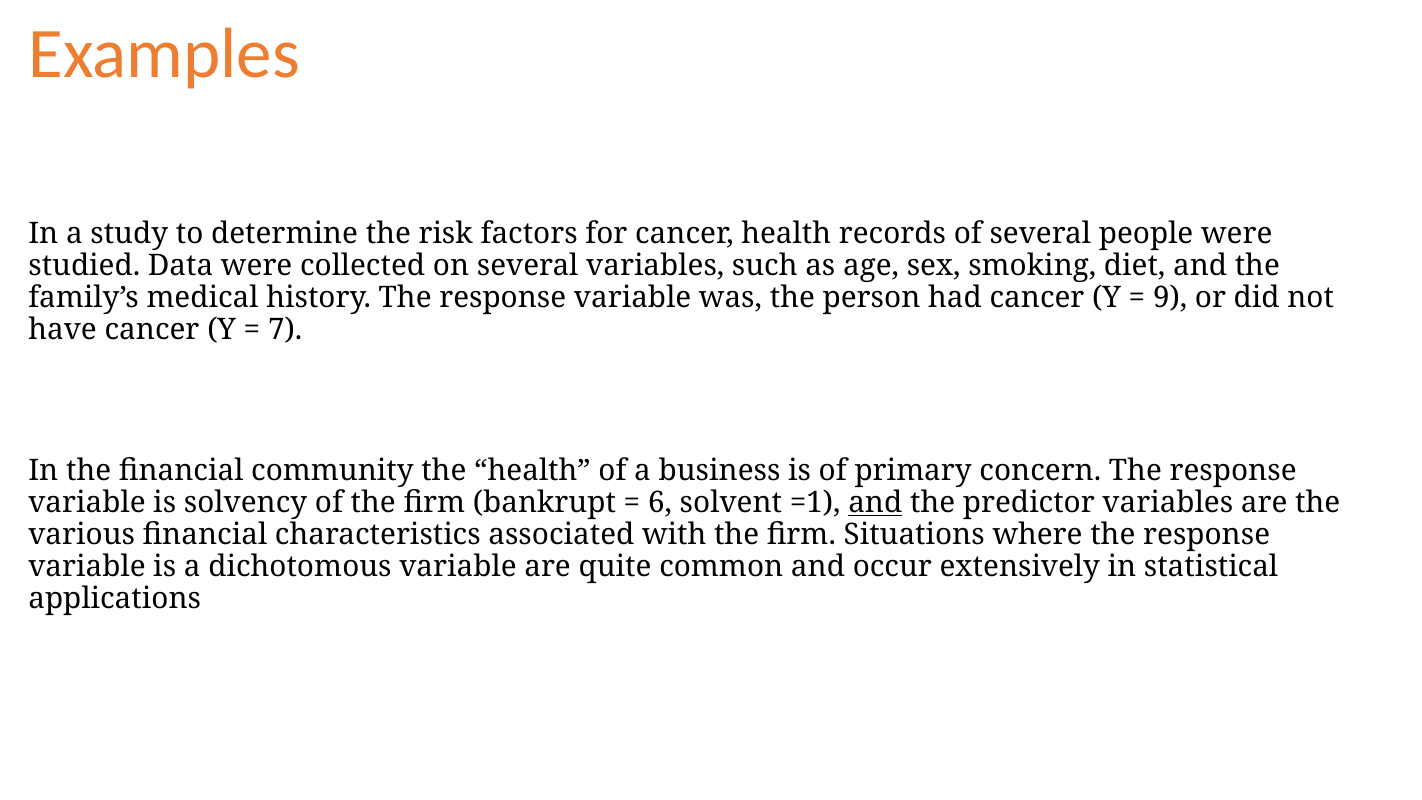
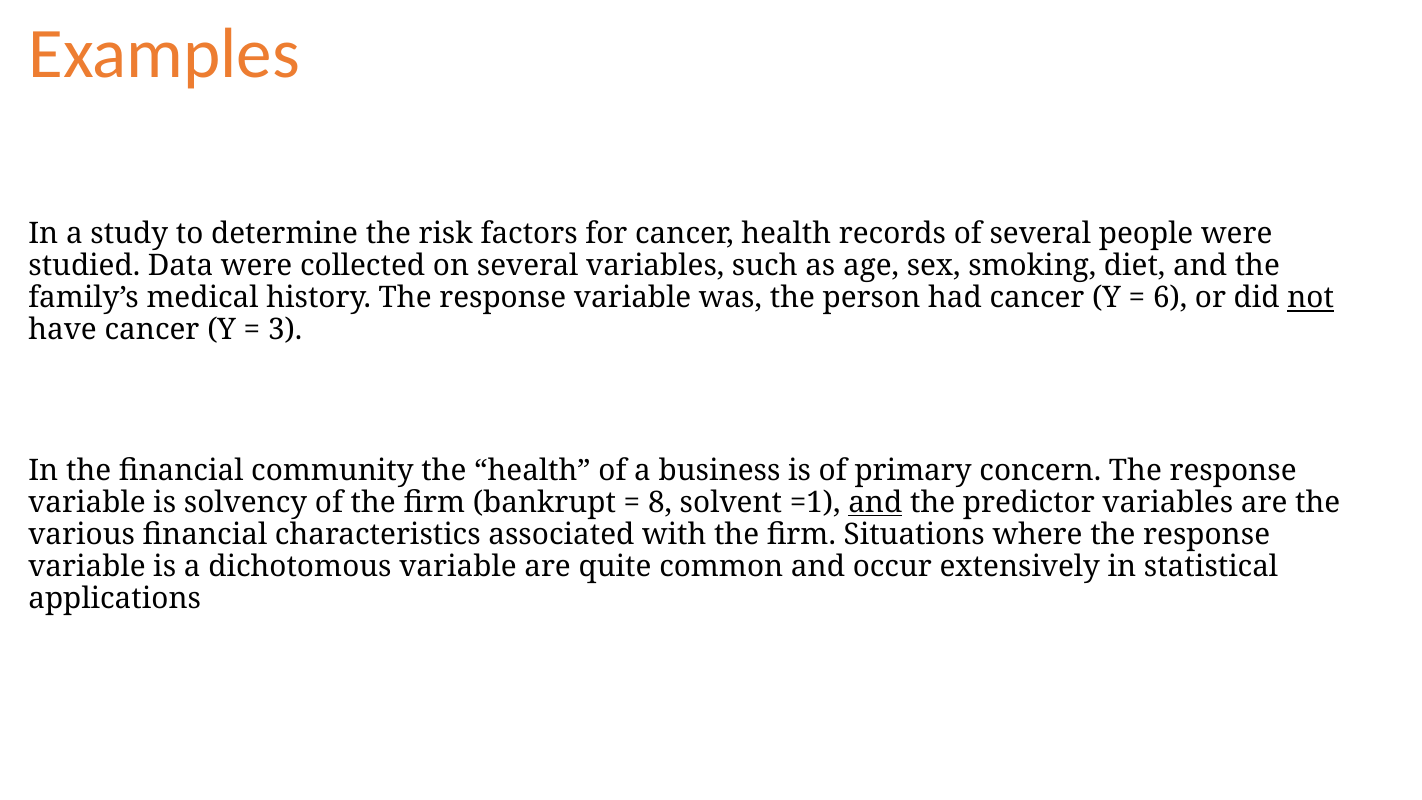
9: 9 -> 6 (1170, 298)
not underline: none -> present (1311, 298)
7: 7 -> 3 (285, 330)
6: 6 -> 8 (660, 503)
